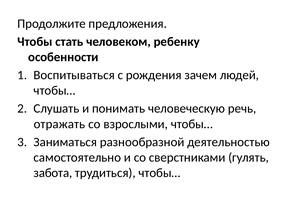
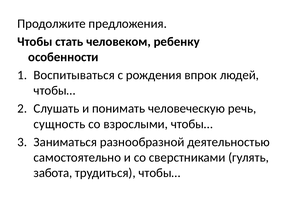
зачем: зачем -> впрок (201, 75)
отражать: отражать -> сущность (59, 124)
